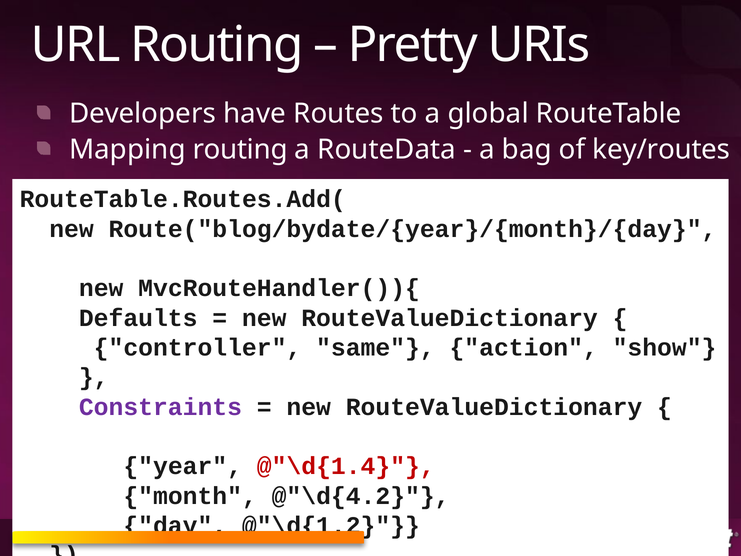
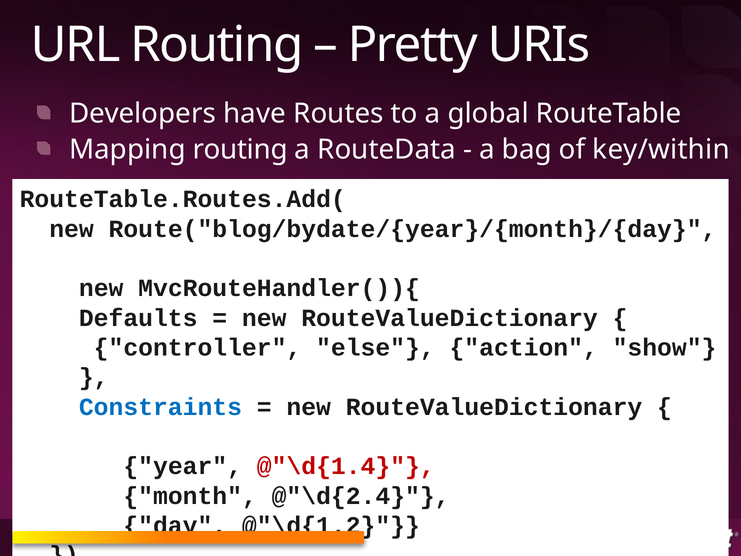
key/routes: key/routes -> key/within (661, 149)
same: same -> else (375, 347)
Constraints colour: purple -> blue (160, 407)
@"\d{4.2: @"\d{4.2 -> @"\d{2.4 (361, 496)
